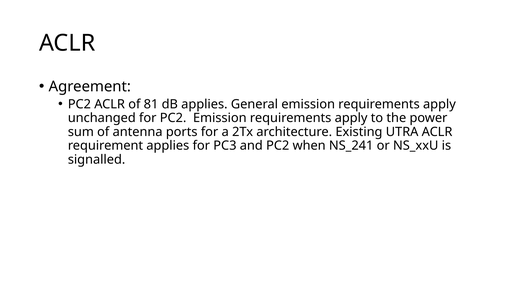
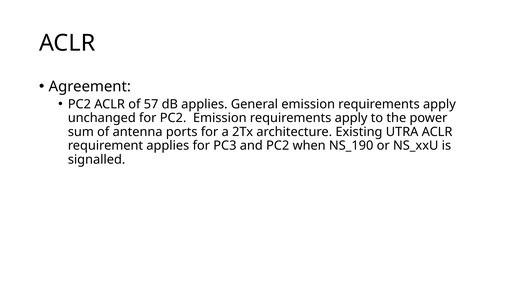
81: 81 -> 57 (151, 104)
NS_241: NS_241 -> NS_190 (351, 146)
